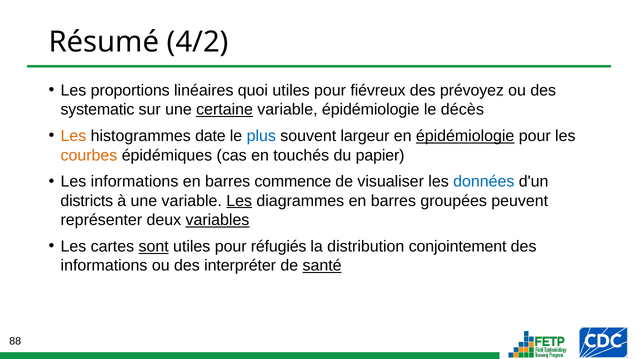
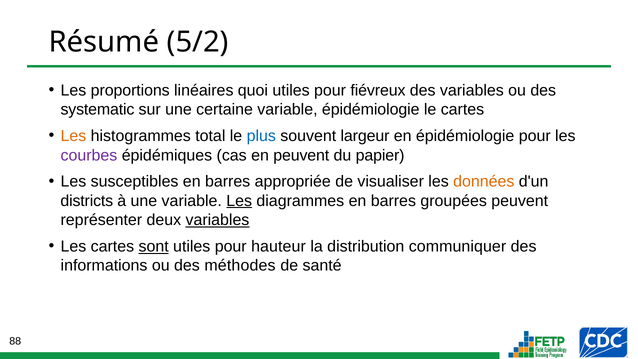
4/2: 4/2 -> 5/2 (198, 42)
des prévoyez: prévoyez -> variables (472, 90)
certaine underline: present -> none (225, 110)
le décès: décès -> cartes (462, 110)
date: date -> total (210, 136)
épidémiologie underline: present -> none (465, 136)
courbes colour: orange -> purple (89, 155)
en touchés: touchés -> peuvent (301, 155)
Les informations: informations -> susceptibles (135, 182)
commence: commence -> appropriée (293, 182)
données colour: blue -> orange (484, 182)
réfugiés: réfugiés -> hauteur (279, 246)
conjointement: conjointement -> communiquer (458, 246)
interpréter: interpréter -> méthodes (240, 266)
santé underline: present -> none (322, 266)
